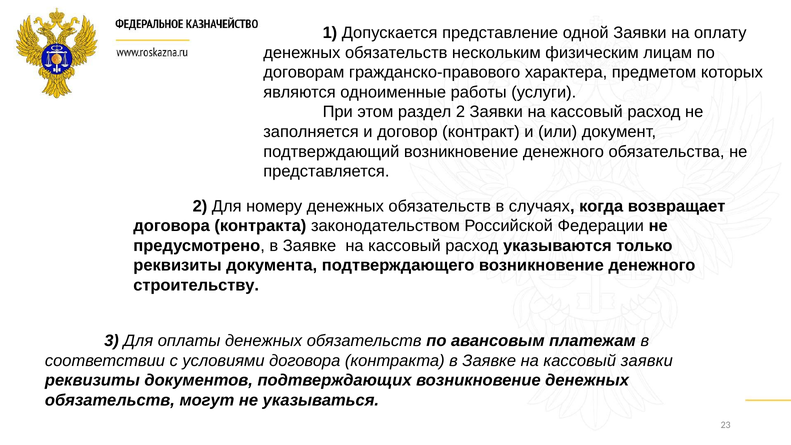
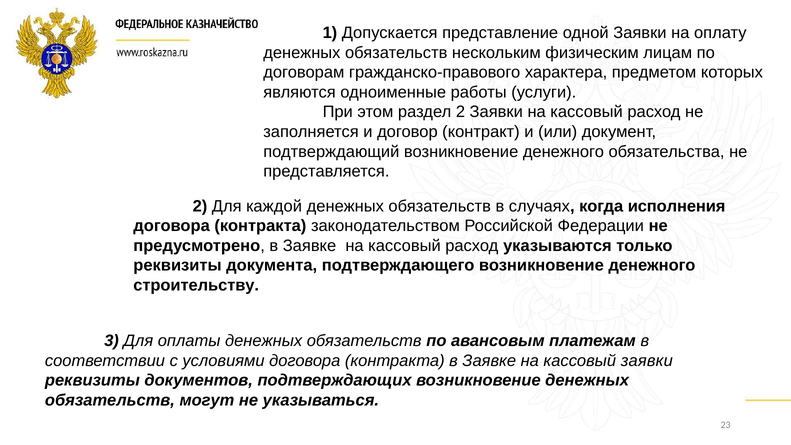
номеру: номеру -> каждой (274, 206)
возвращает: возвращает -> исполнения (677, 206)
